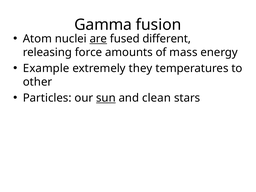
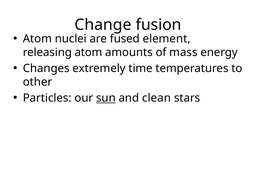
Gamma: Gamma -> Change (103, 25)
are underline: present -> none (98, 39)
different: different -> element (167, 39)
releasing force: force -> atom (89, 52)
Example: Example -> Changes (46, 68)
they: they -> time (141, 68)
